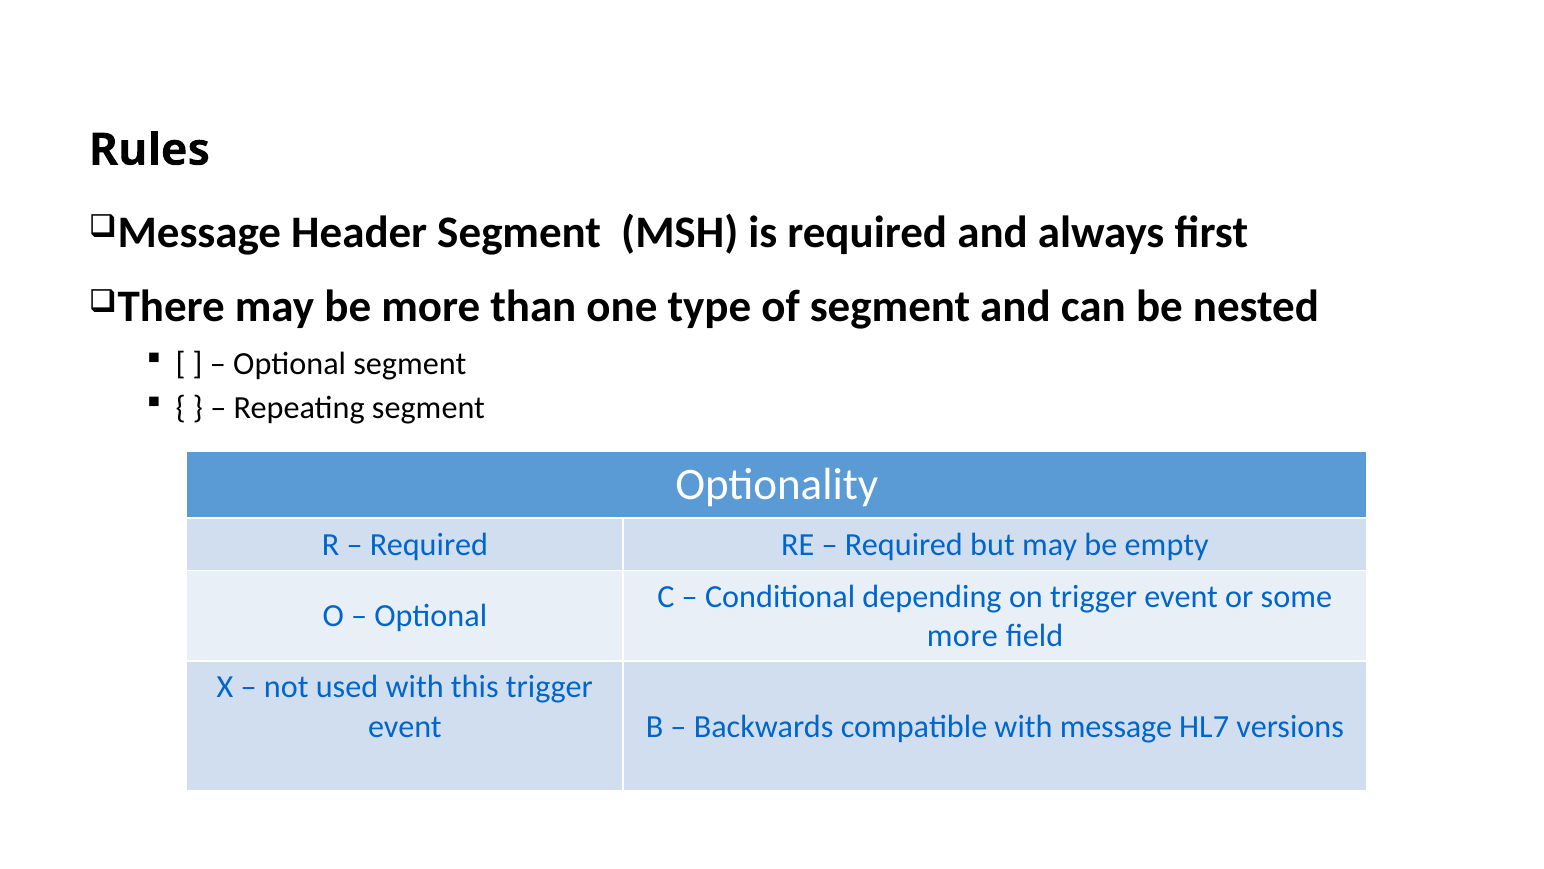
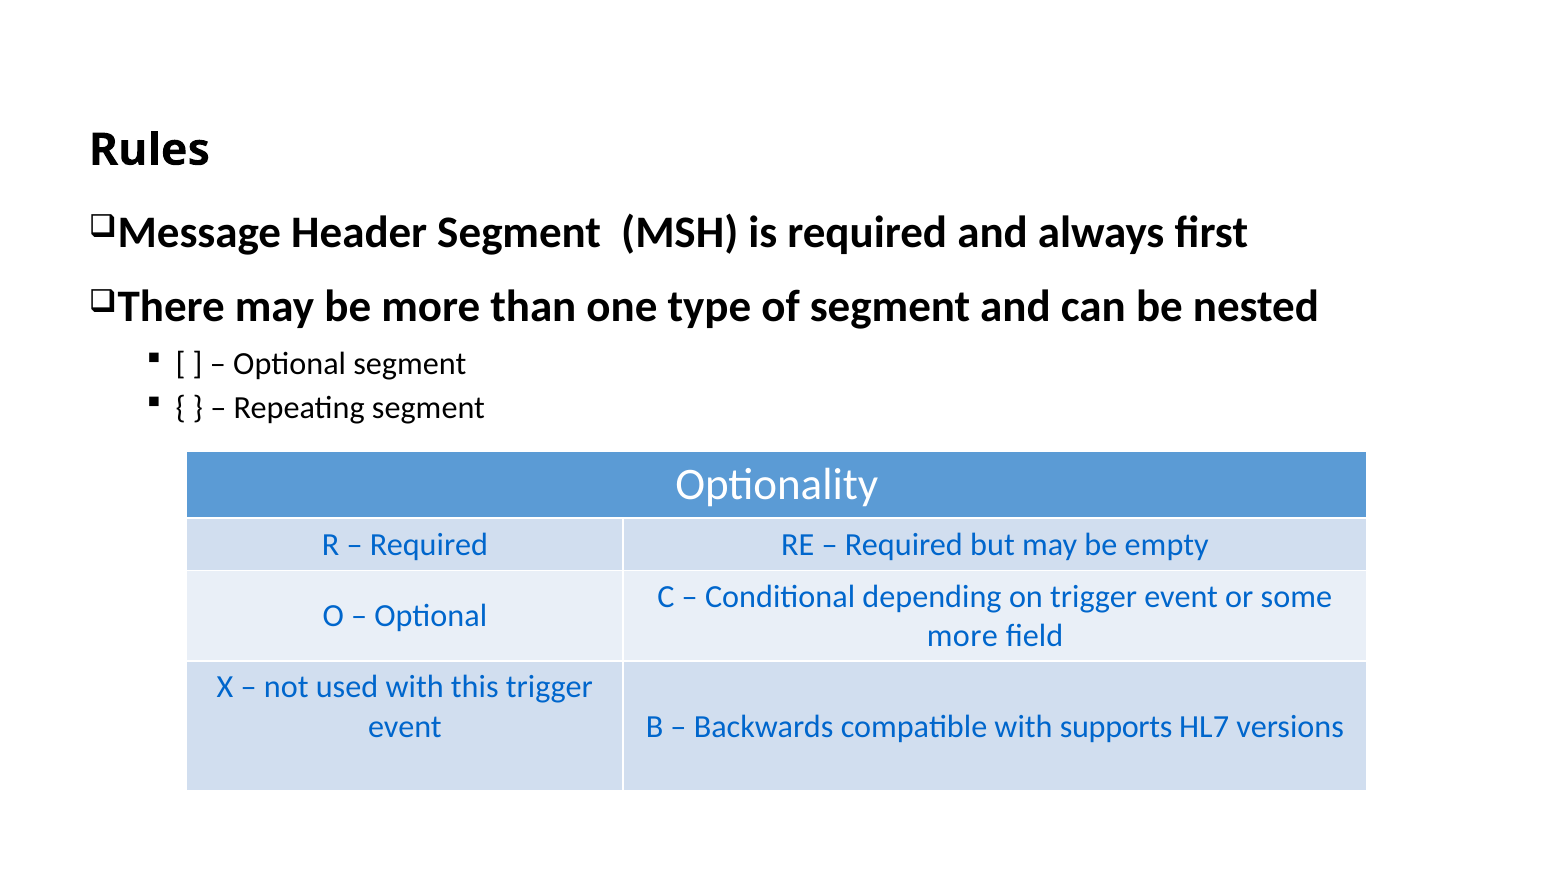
message: message -> supports (1116, 726)
